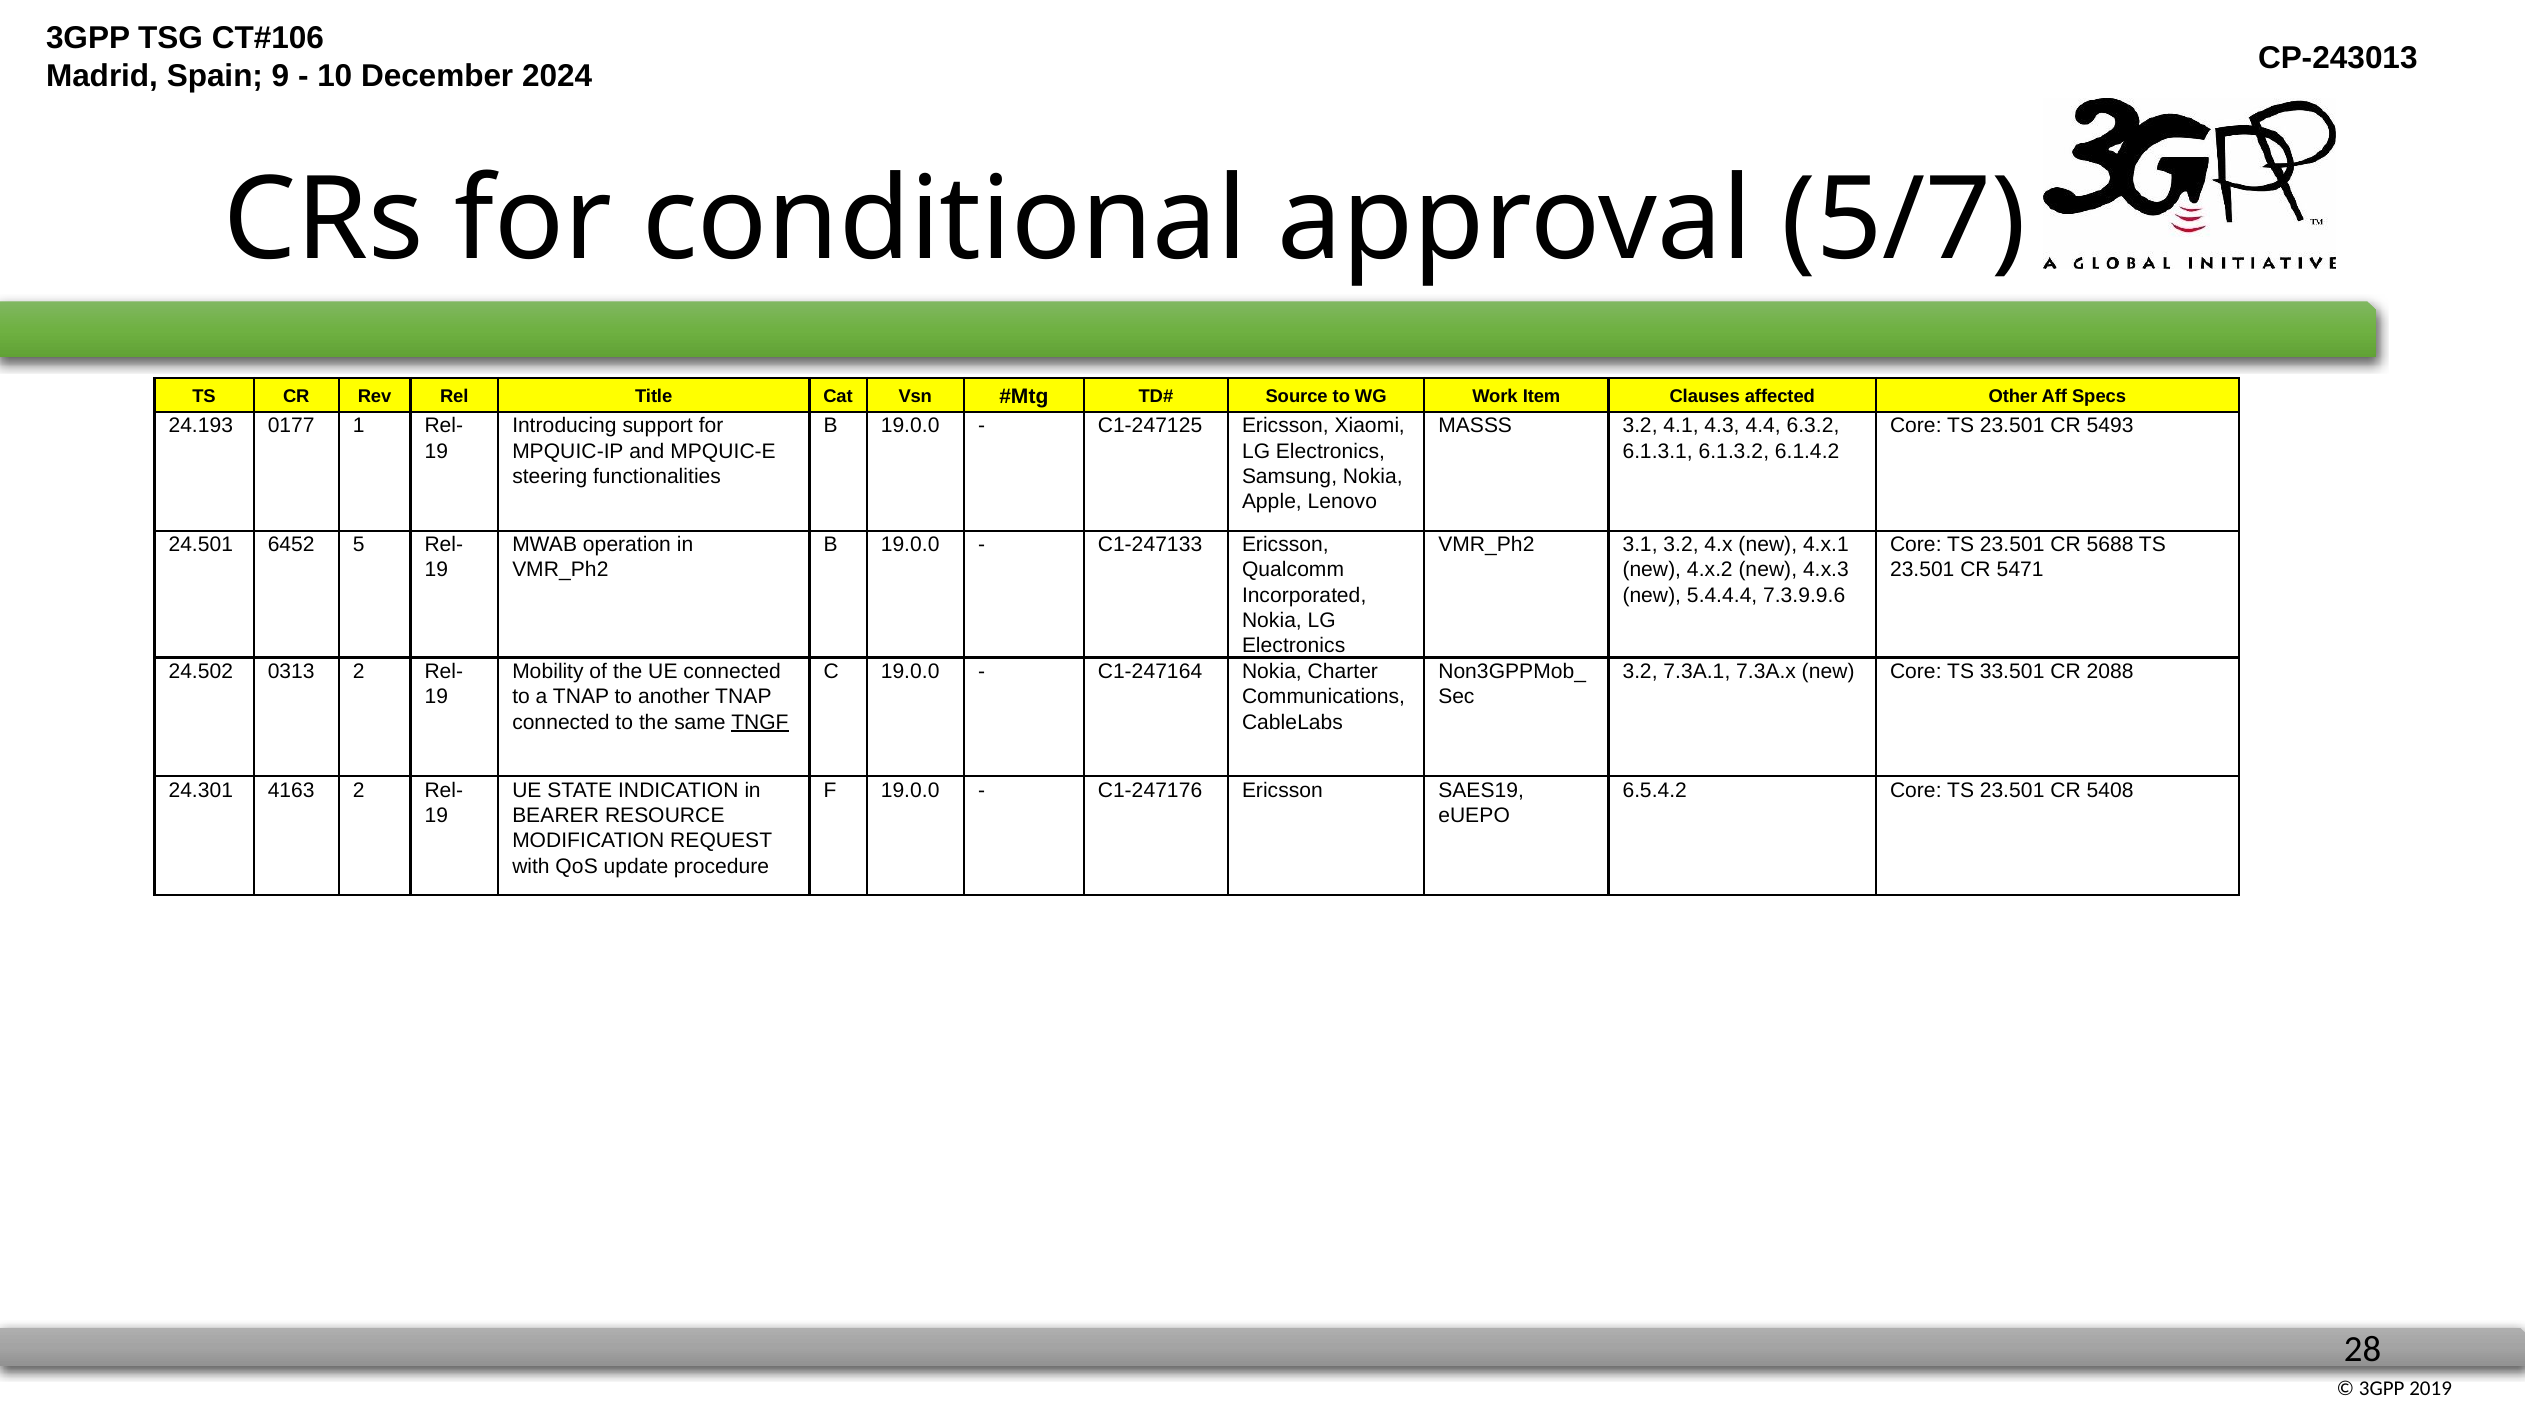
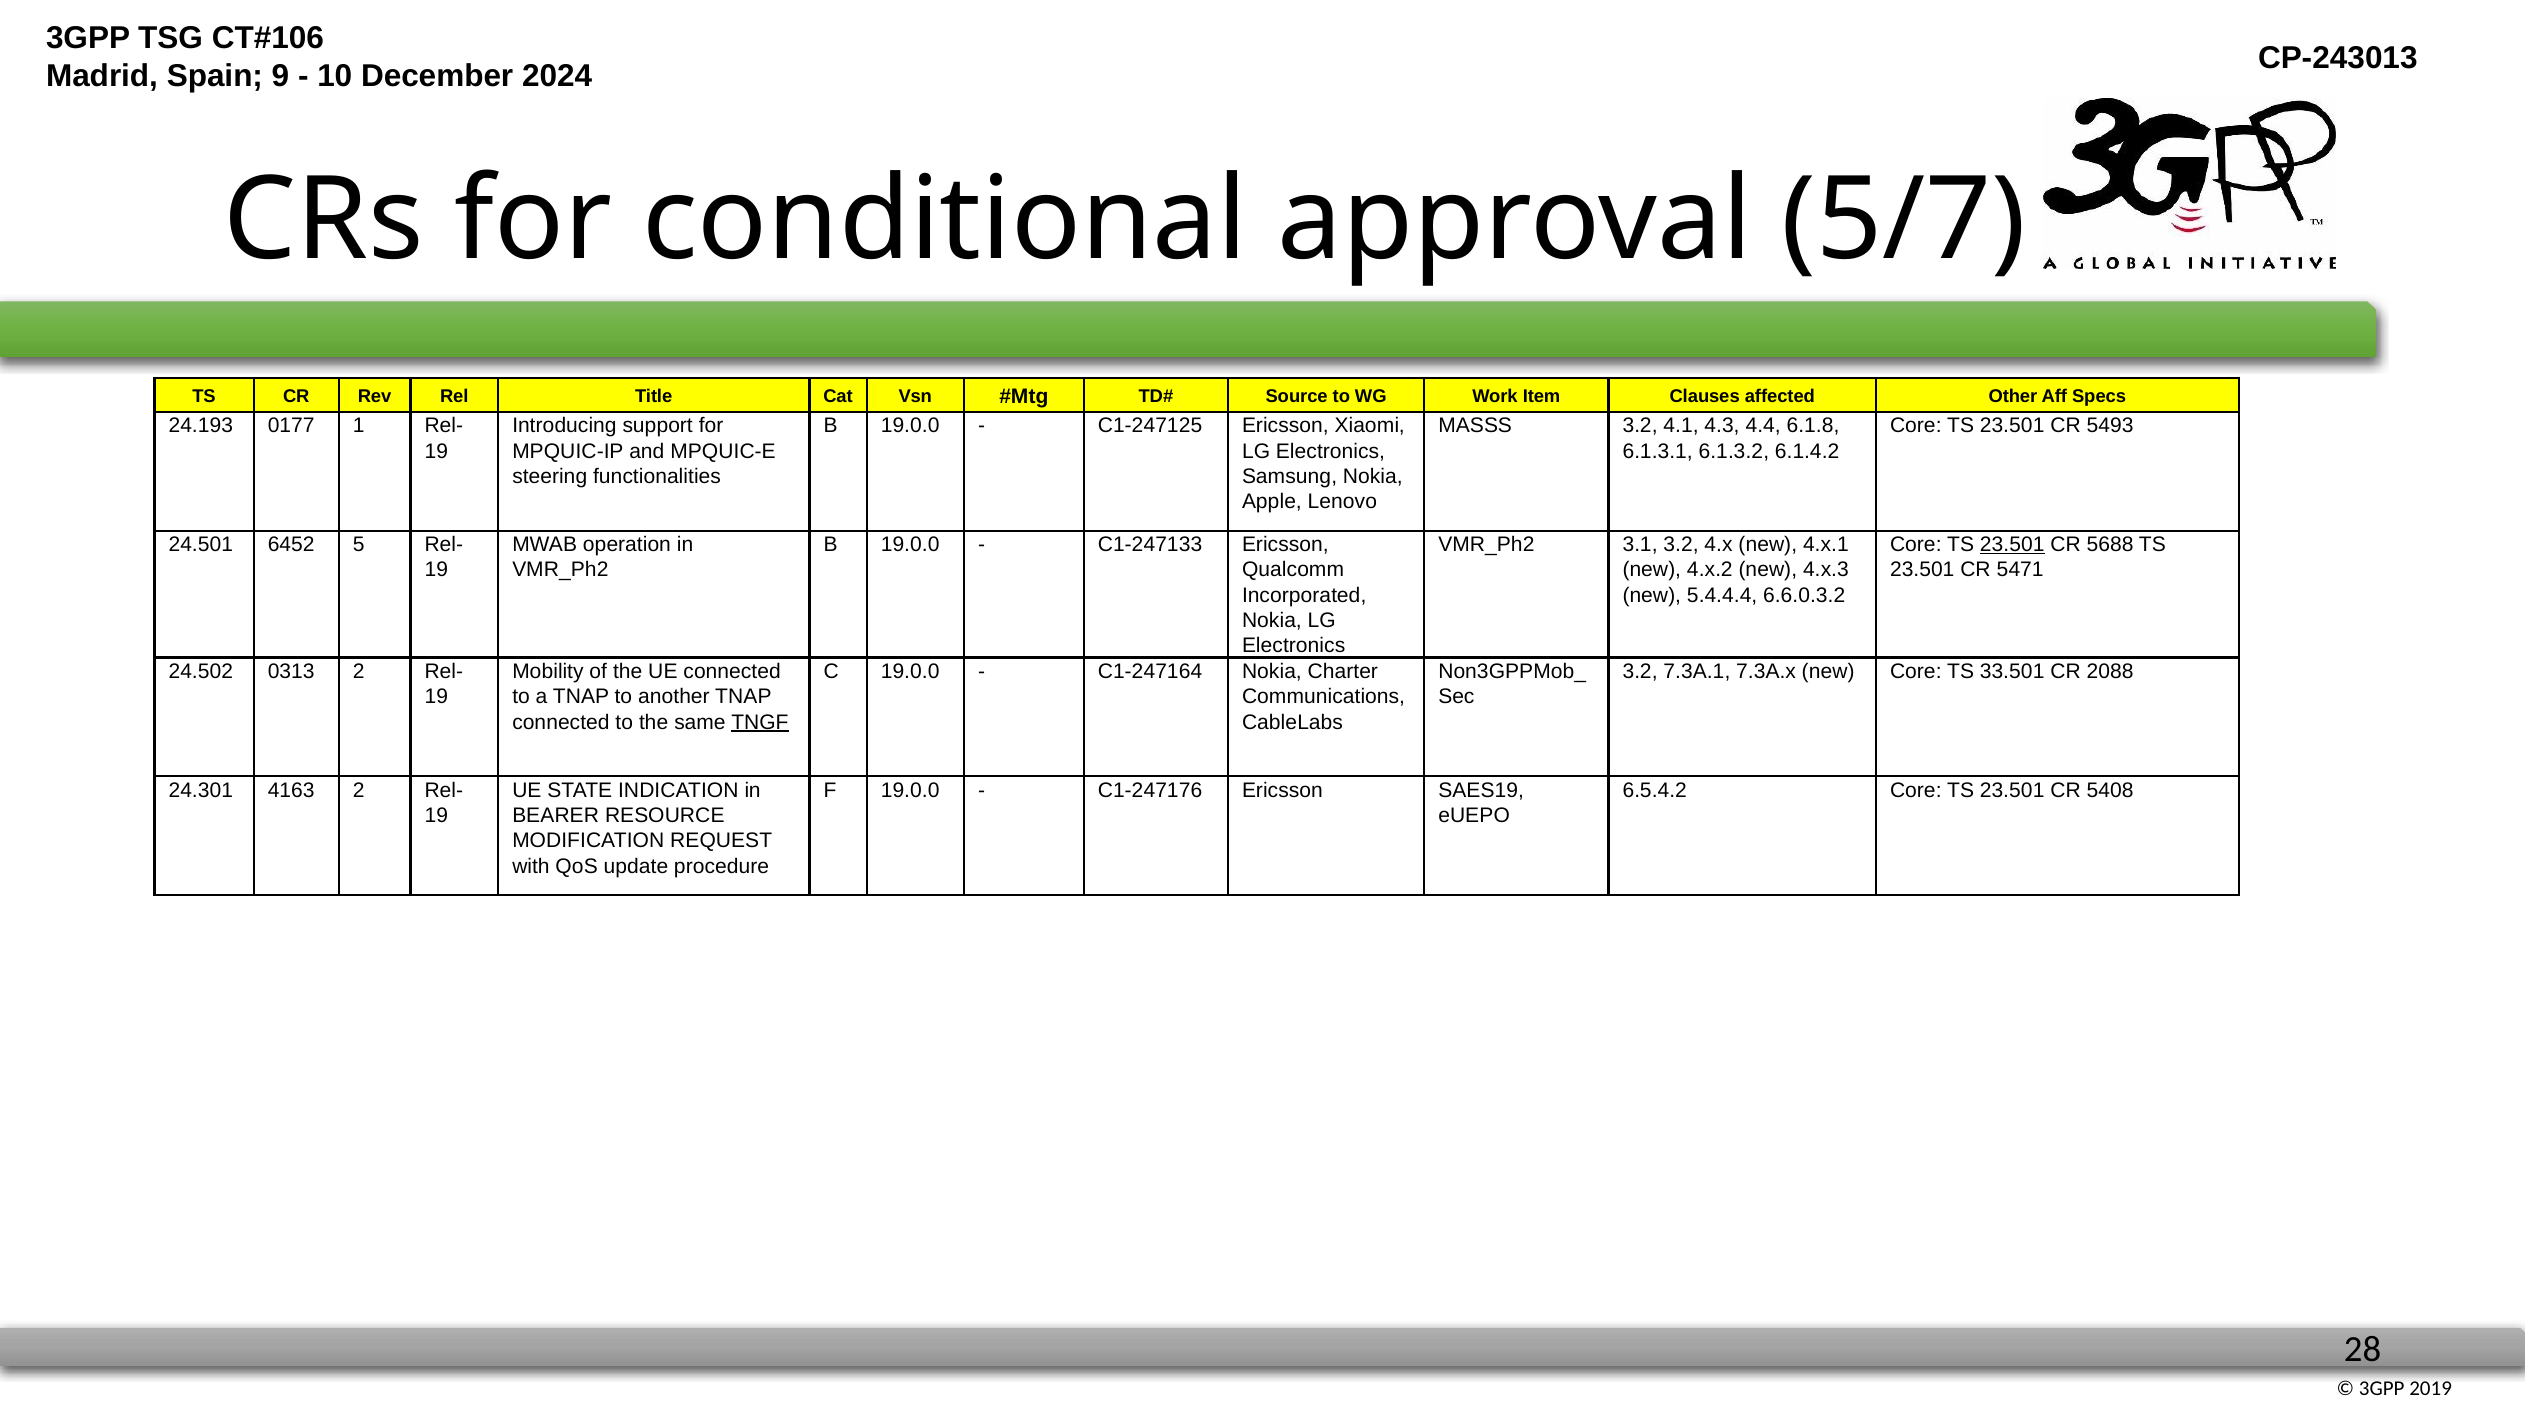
6.3.2: 6.3.2 -> 6.1.8 (1813, 426)
23.501 underline: none -> present (2012, 545)
7.3.9.9.6: 7.3.9.9.6 -> 6.6.0.3.2 (1804, 595)
